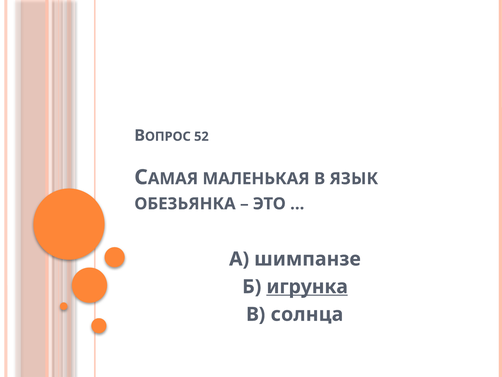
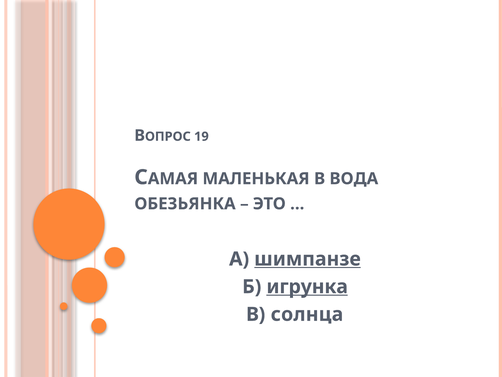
52: 52 -> 19 (201, 136)
ЯЗЫК: ЯЗЫК -> ВОДА (354, 178)
шимпанзе underline: none -> present (307, 259)
